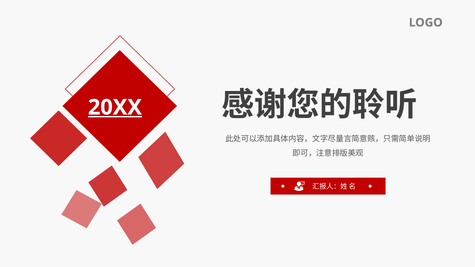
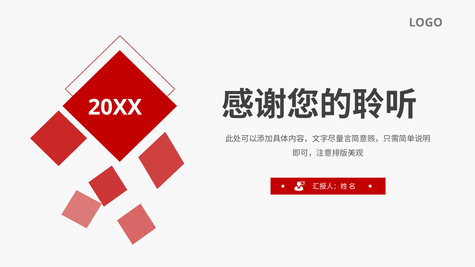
20XX underline: present -> none (115, 107)
